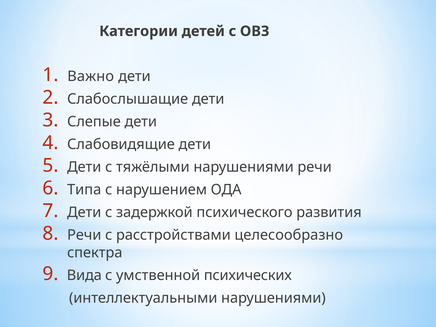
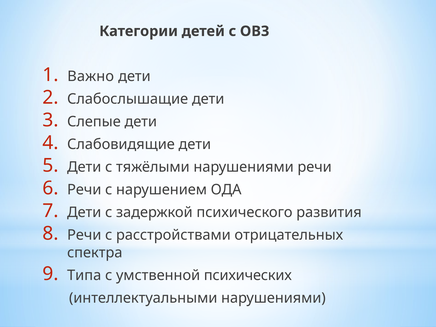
Типа: Типа -> Речи (84, 190)
целесообразно: целесообразно -> отрицательных (289, 235)
Вида: Вида -> Типа (84, 275)
